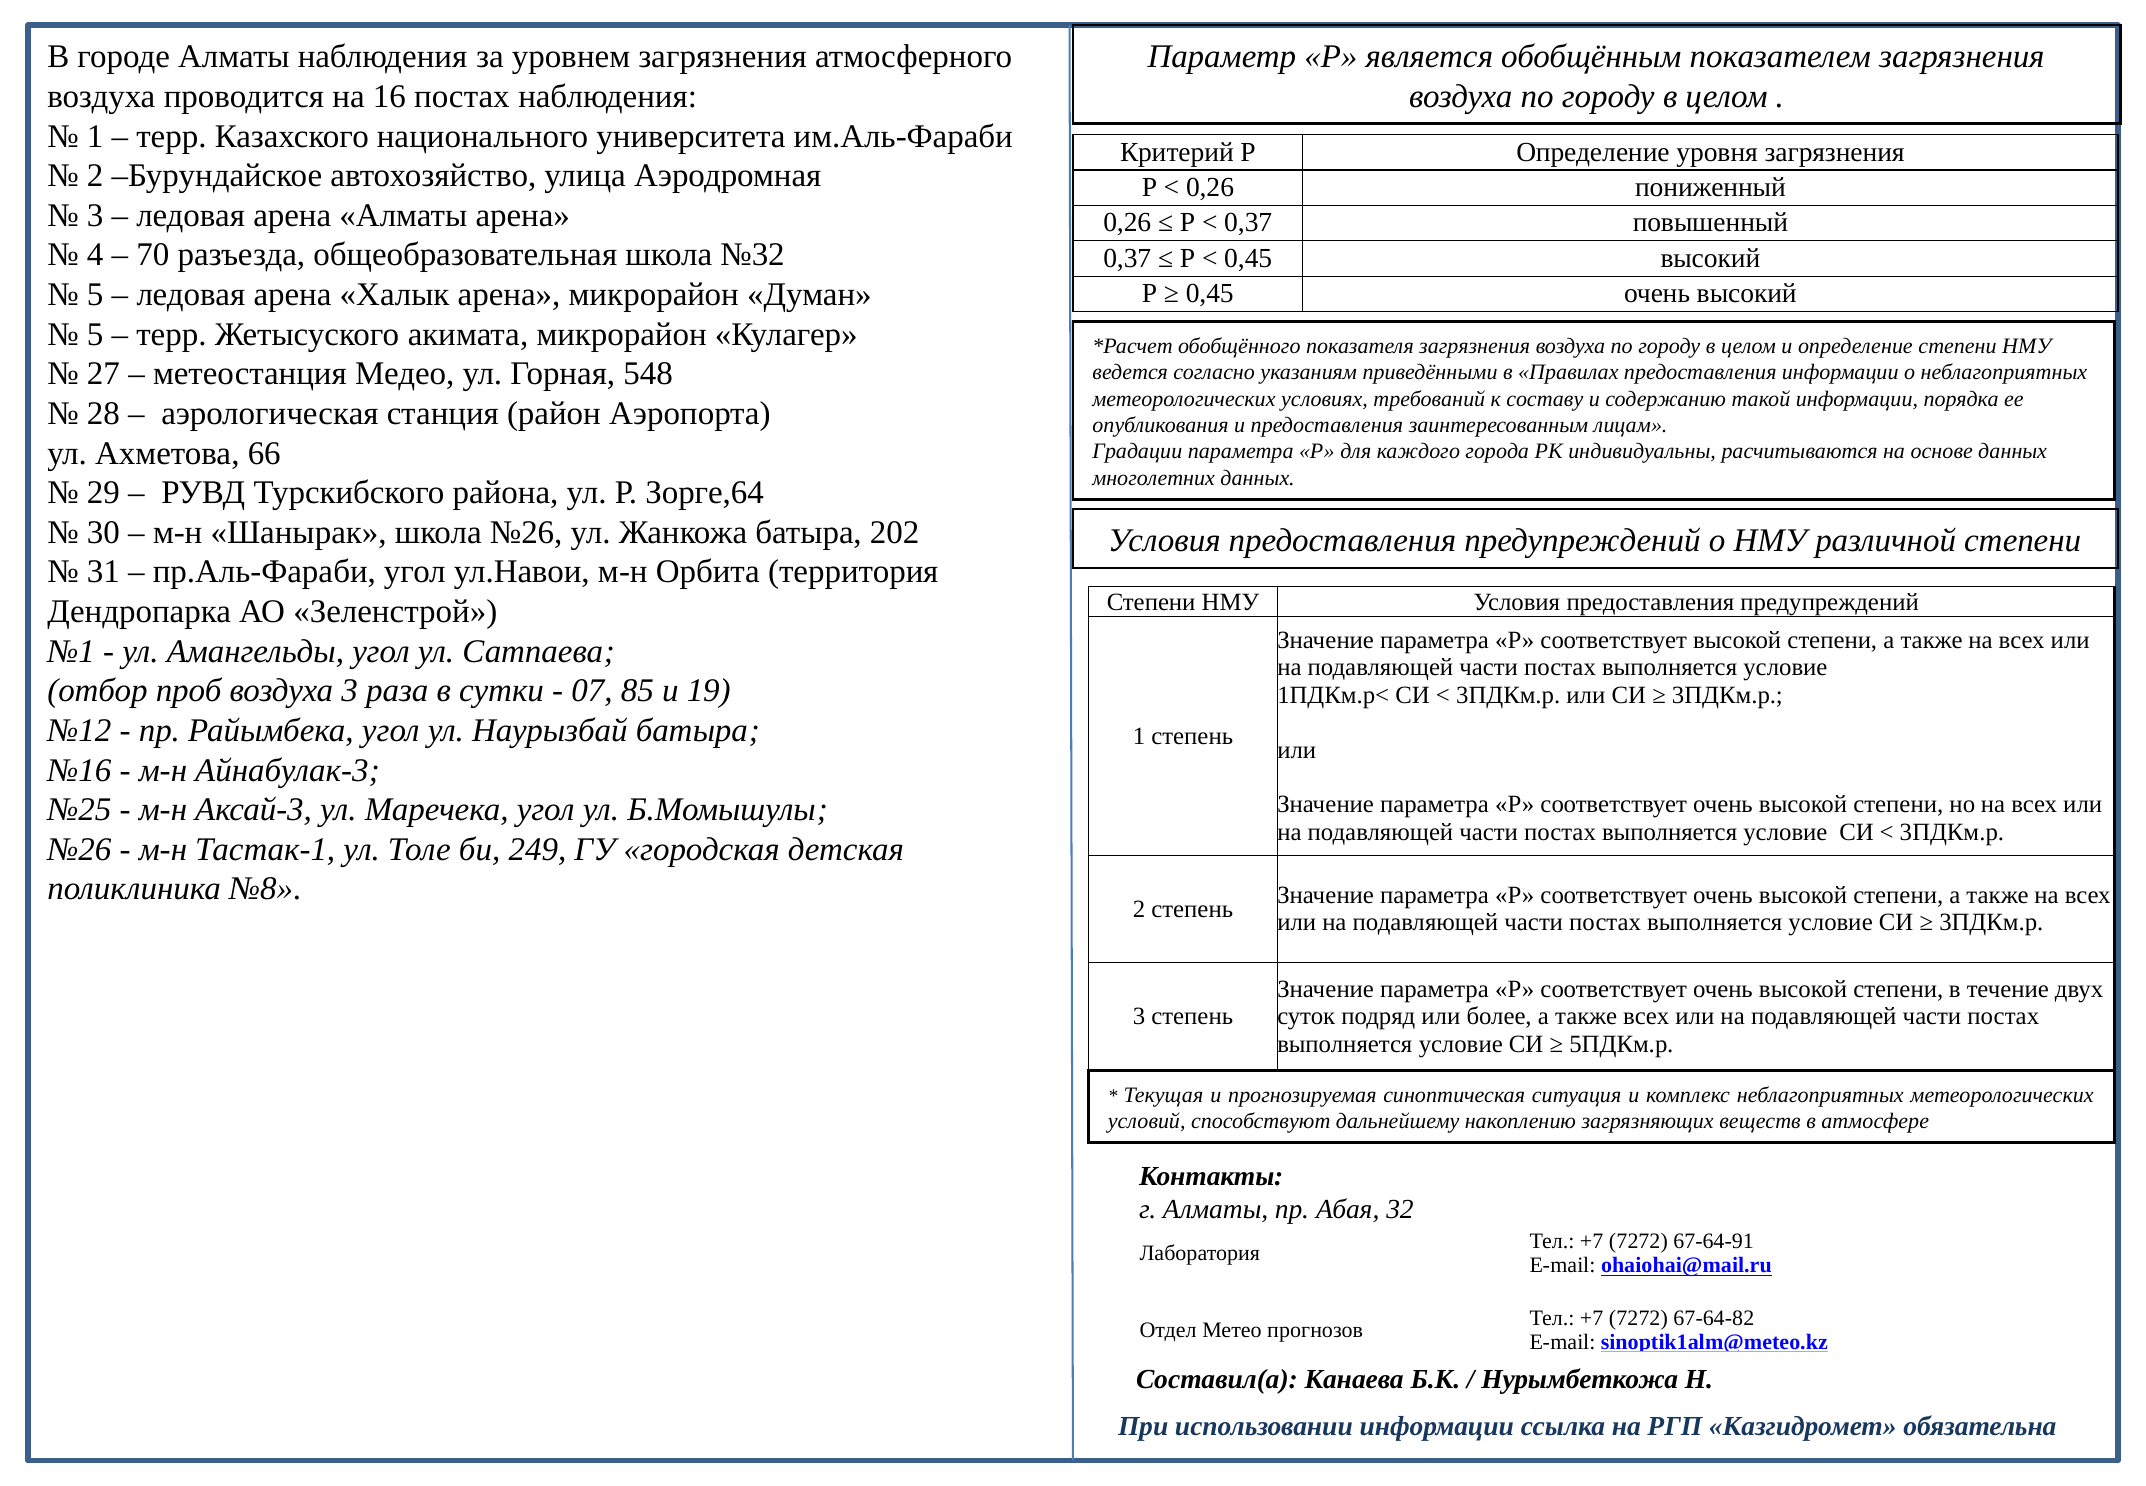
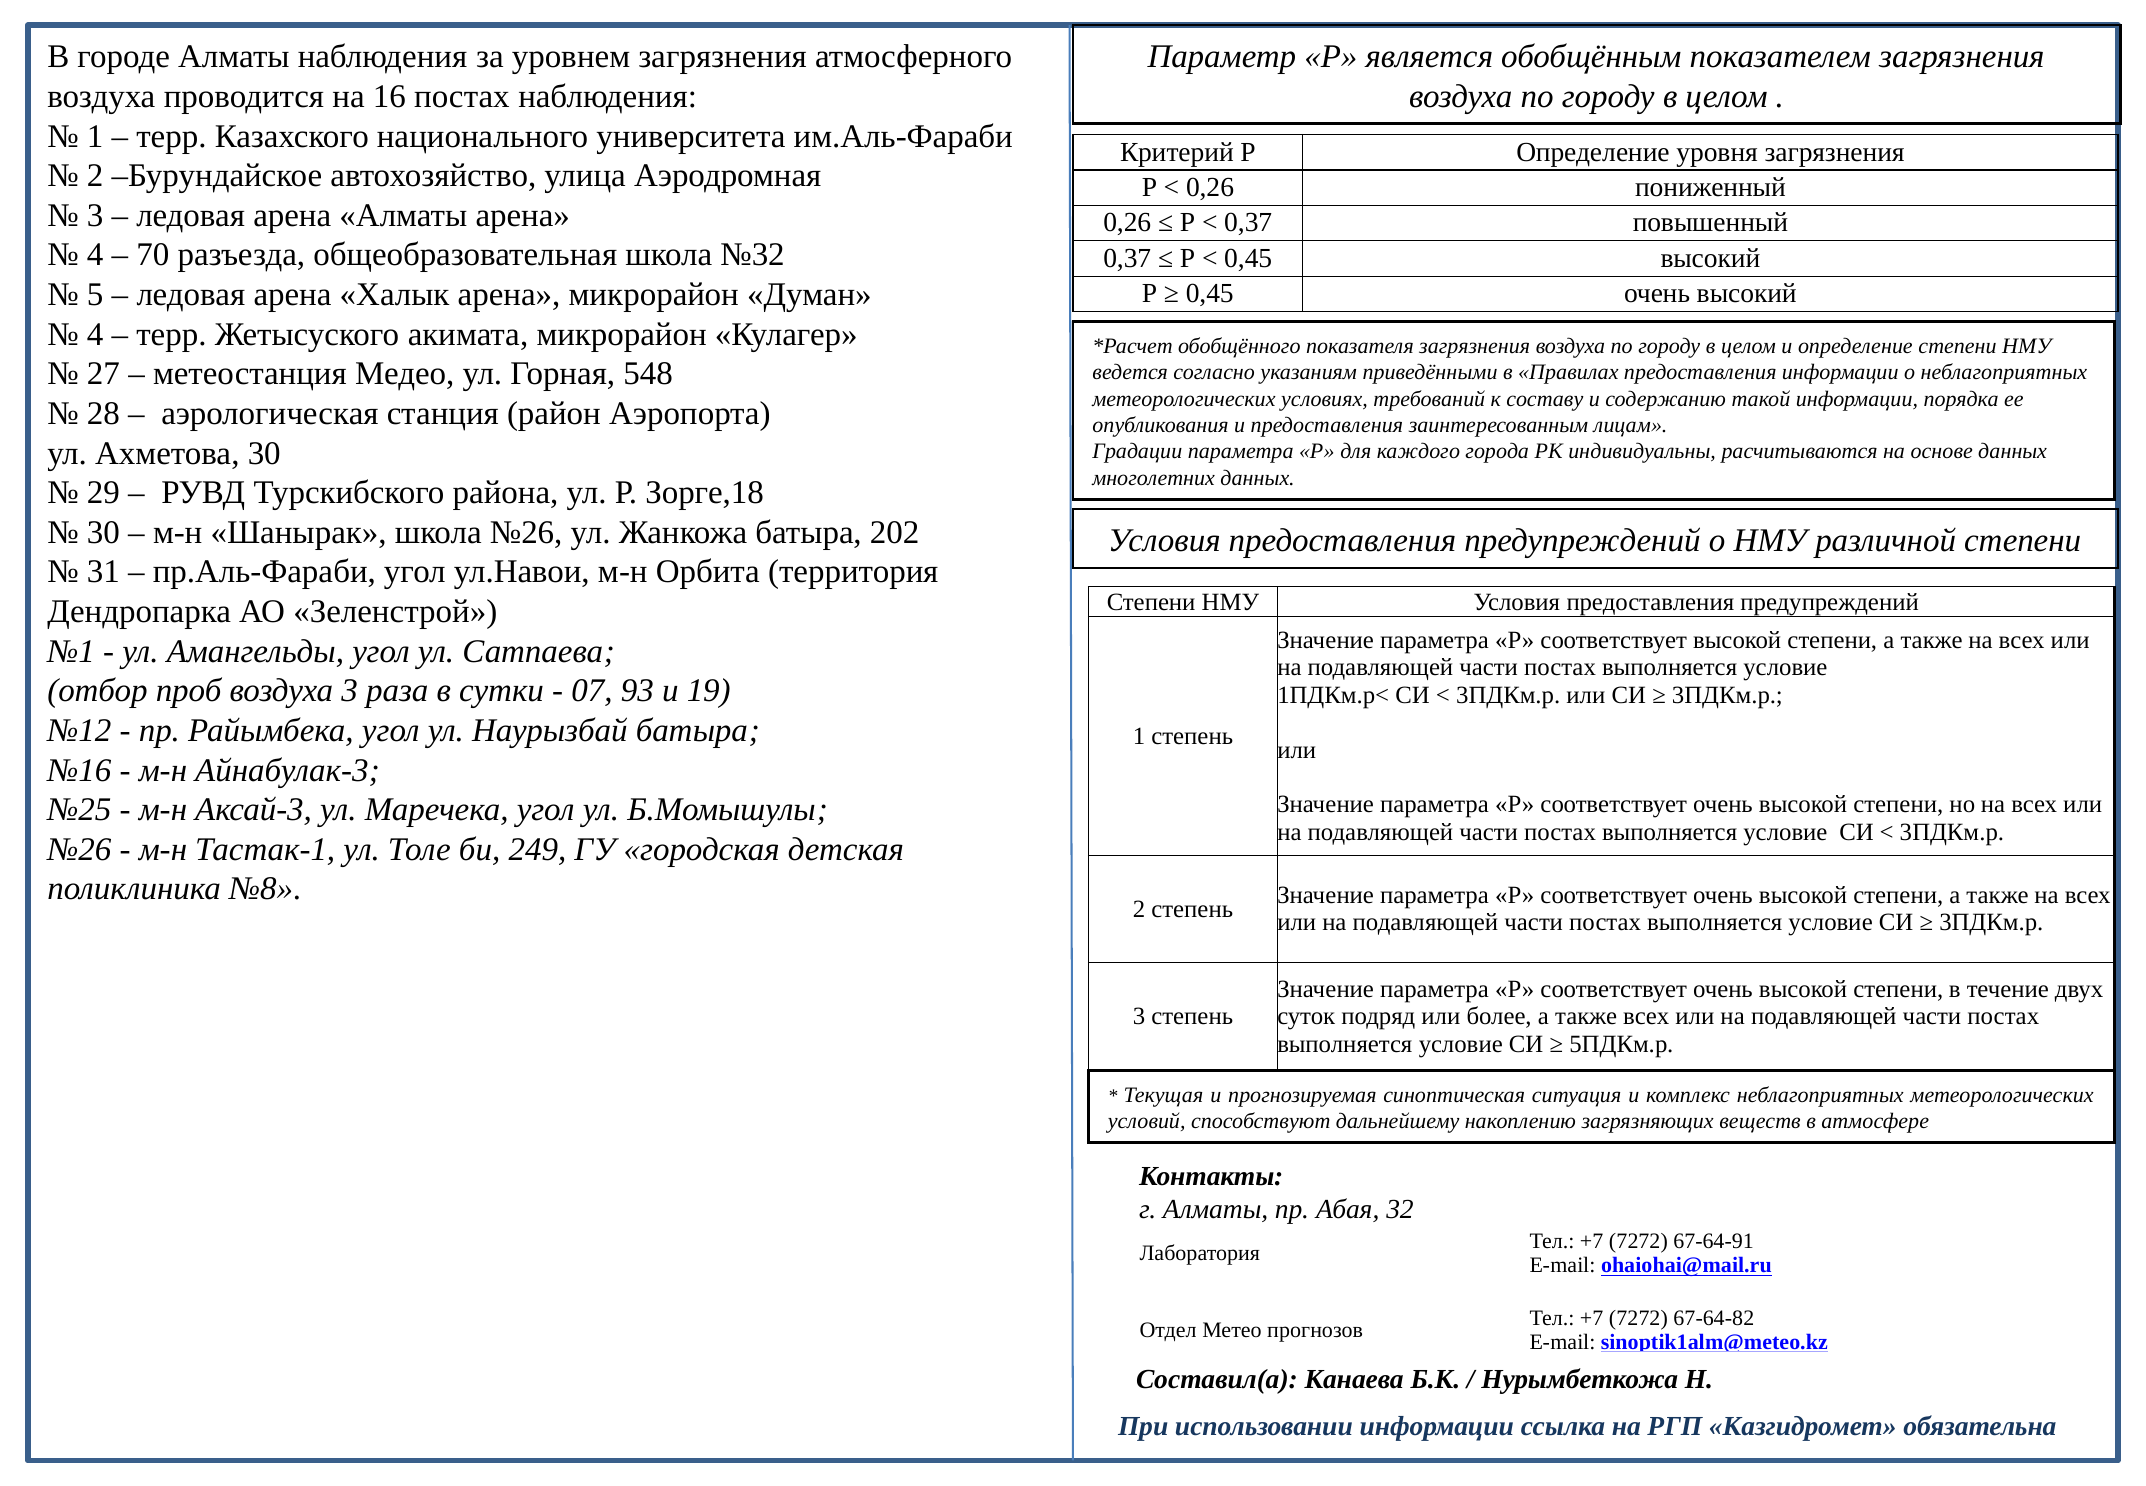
5: 5 -> 4 (95, 334)
Ахметова 66: 66 -> 30 (264, 453)
Зорге,64: Зорге,64 -> Зорге,18 (705, 493)
85: 85 -> 93 (637, 691)
